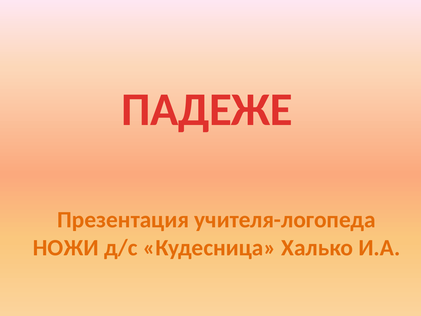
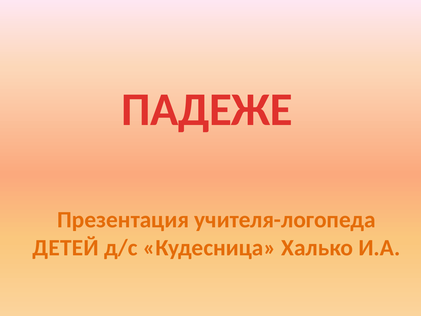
НОЖИ: НОЖИ -> ДЕТЕЙ (66, 248)
